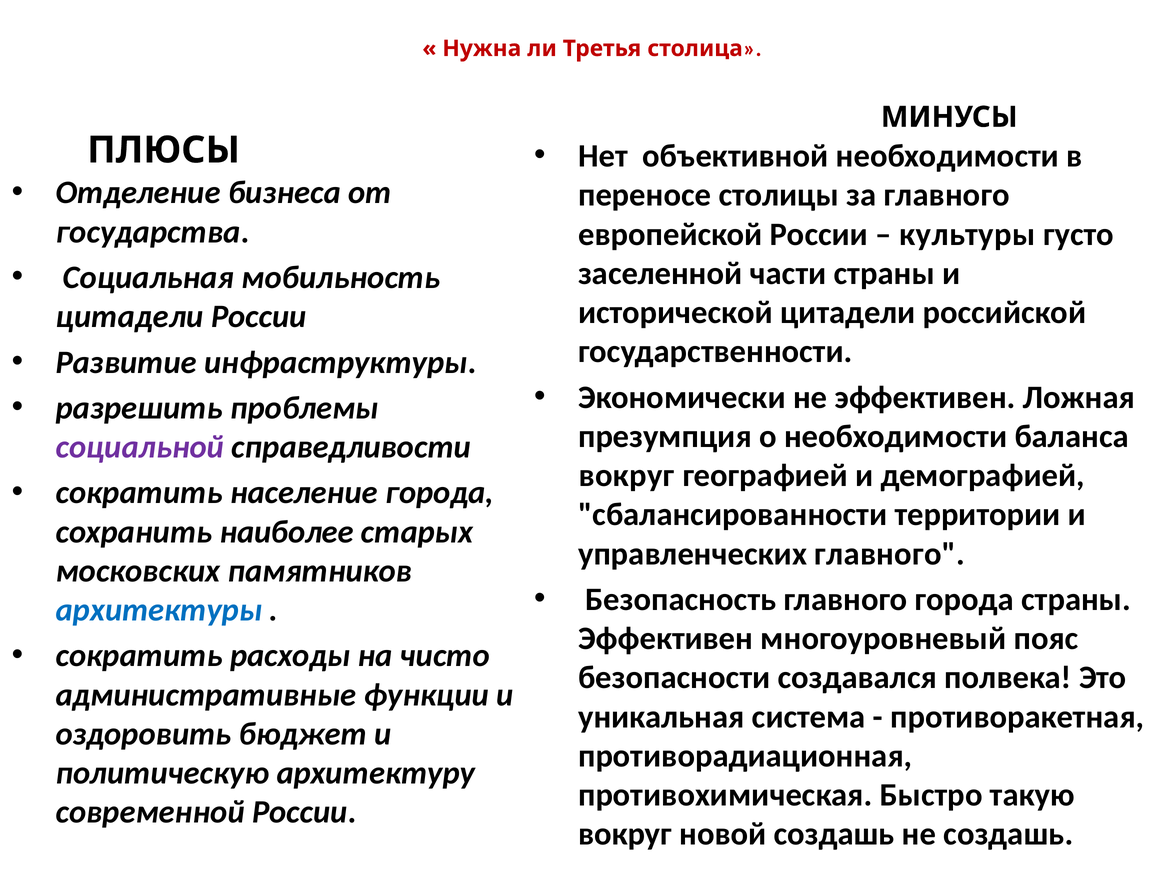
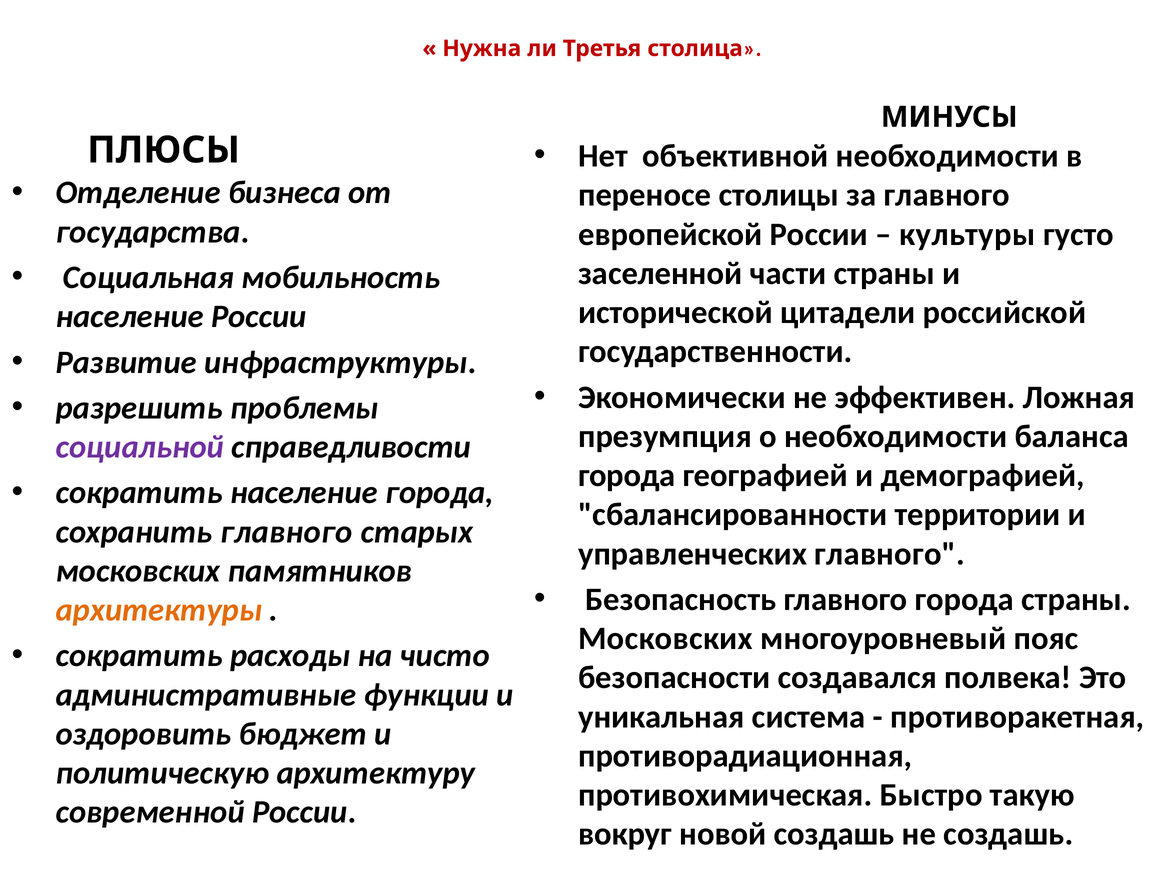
цитадели: цитадели -> население (130, 317)
вокруг: вокруг -> города (627, 475)
сохранить наиболее: наиболее -> главного (286, 532)
архитектуры colour: blue -> orange (159, 610)
Эффективен: Эффективен -> Московских (665, 638)
